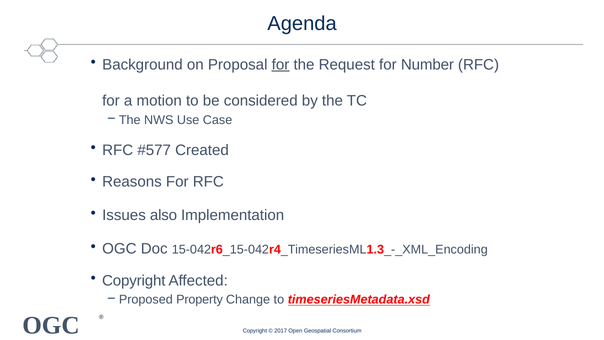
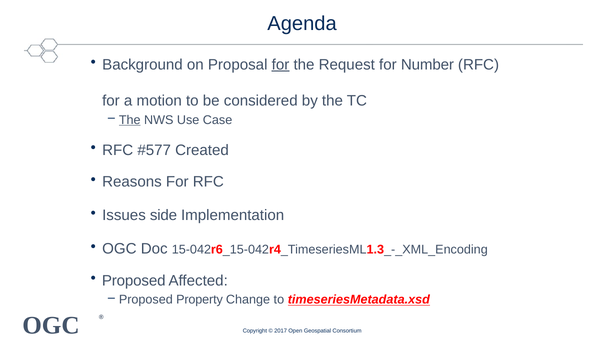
The underline: none -> present (130, 120)
also: also -> side (164, 215)
Copyright: Copyright -> Proposed (134, 281)
